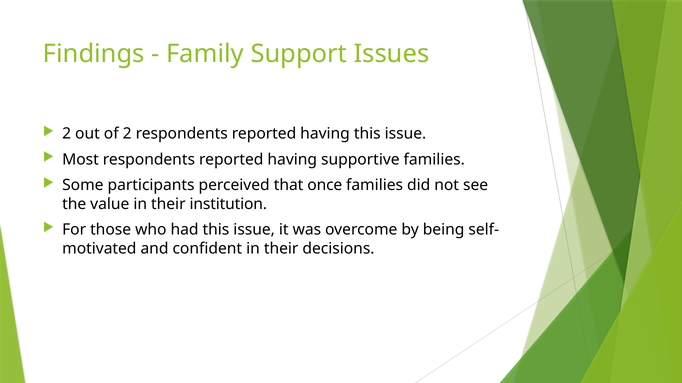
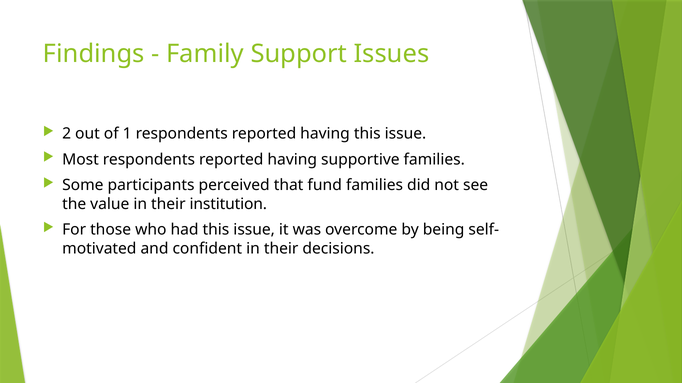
of 2: 2 -> 1 (127, 134)
once: once -> fund (325, 186)
